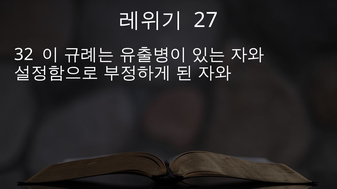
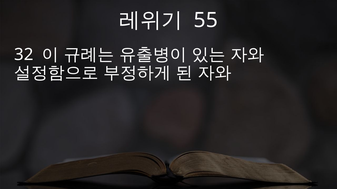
27: 27 -> 55 (206, 20)
